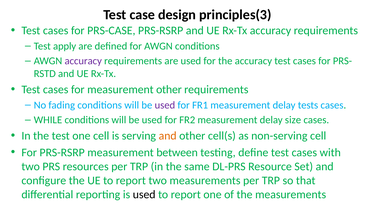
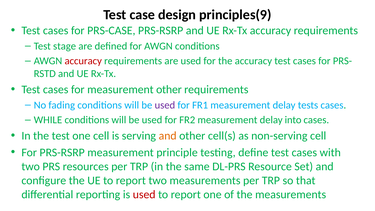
principles(3: principles(3 -> principles(9 (235, 15)
apply: apply -> stage (65, 46)
accuracy colour: purple -> red (83, 61)
size: size -> into (293, 120)
between: between -> principle (177, 152)
used colour: black -> red (144, 195)
